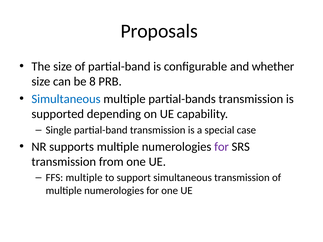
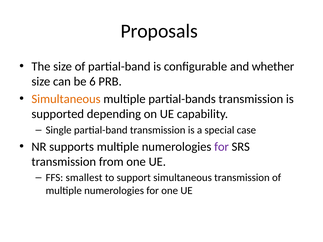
8: 8 -> 6 (92, 82)
Simultaneous colour: blue -> orange (66, 99)
FFS multiple: multiple -> smallest (84, 178)
